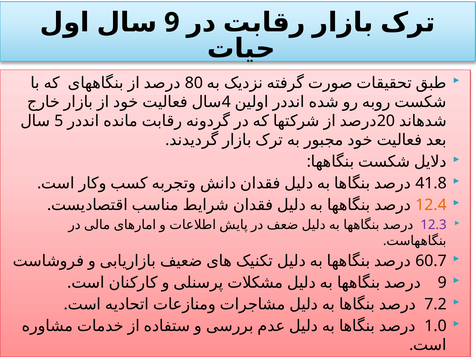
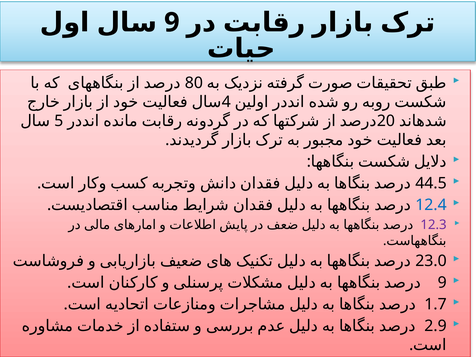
41.8: 41.8 -> 44.5 (431, 183)
12.4 colour: orange -> blue (431, 205)
60.7: 60.7 -> 23.0 (431, 261)
7.2: 7.2 -> 1.7 (435, 304)
1.0: 1.0 -> 2.9 (435, 326)
